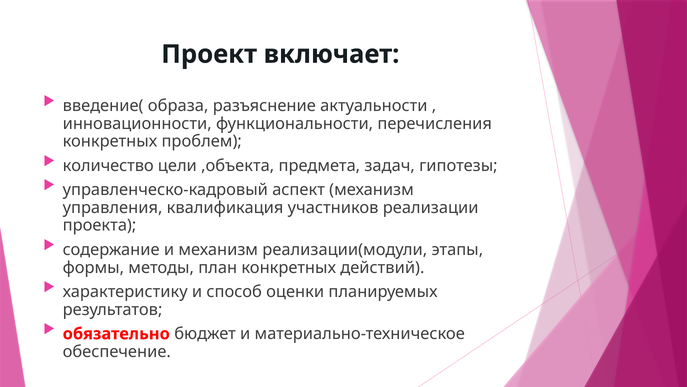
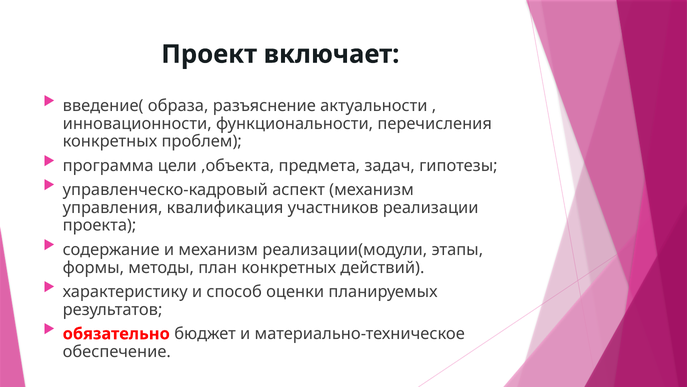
количество: количество -> программа (108, 165)
